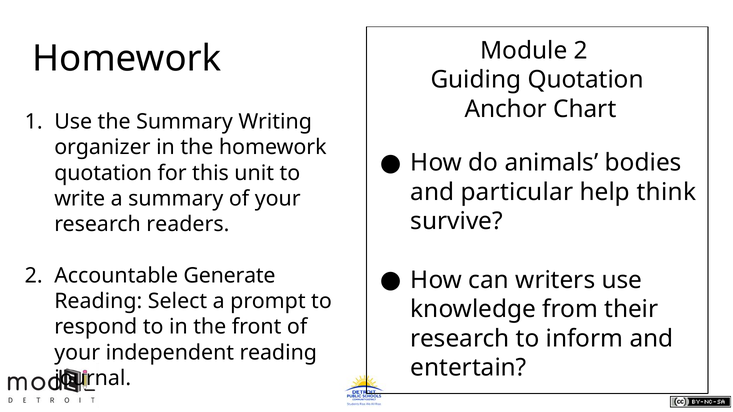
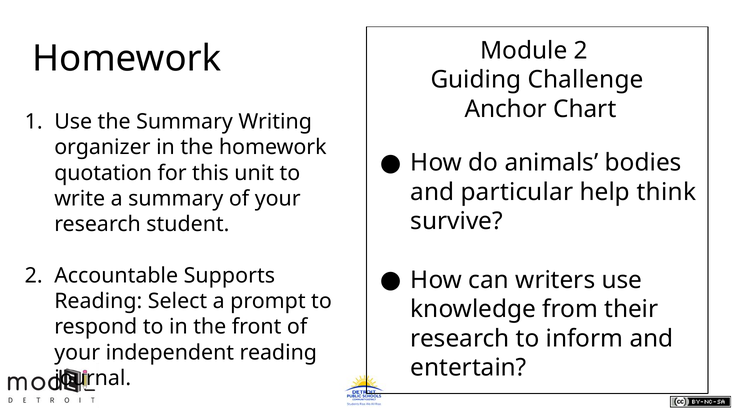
Guiding Quotation: Quotation -> Challenge (586, 80)
readers: readers -> student (188, 225)
Generate: Generate -> Supports (229, 276)
